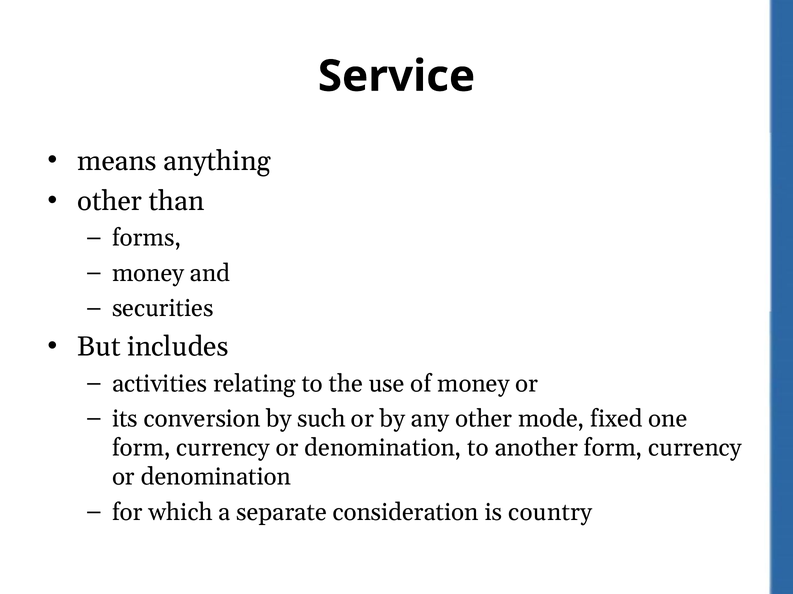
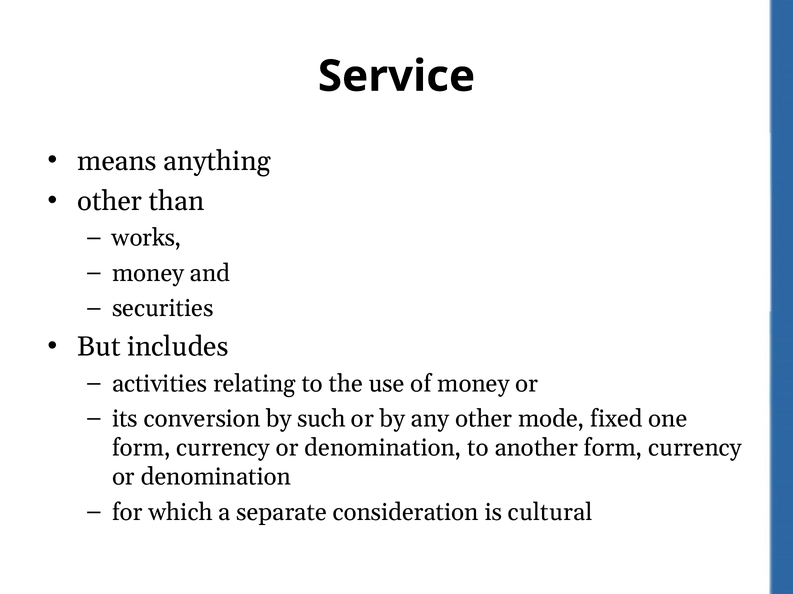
forms: forms -> works (147, 238)
country: country -> cultural (550, 513)
